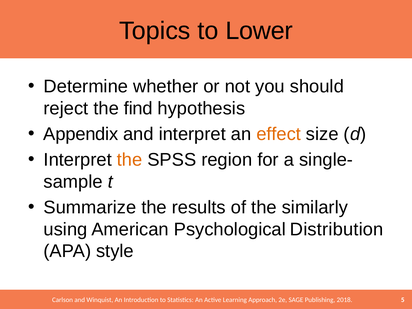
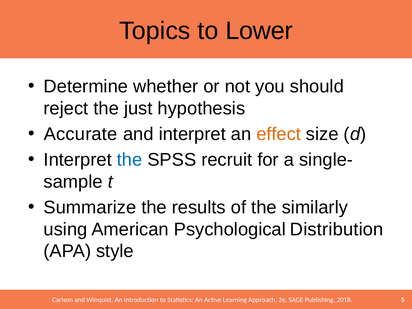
find: find -> just (138, 108)
Appendix: Appendix -> Accurate (81, 134)
the colour: orange -> blue (130, 160)
region: region -> recruit (227, 160)
